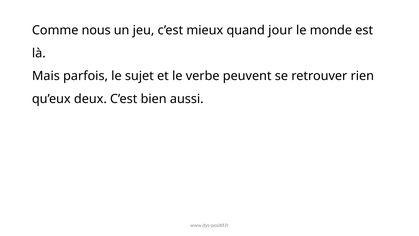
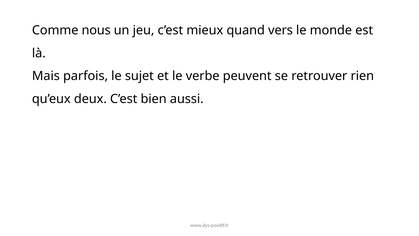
jour: jour -> vers (280, 30)
